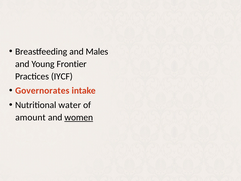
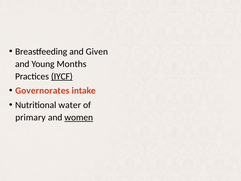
Males: Males -> Given (97, 52)
Frontier: Frontier -> Months (72, 64)
IYCF underline: none -> present (62, 76)
amount: amount -> primary (30, 117)
